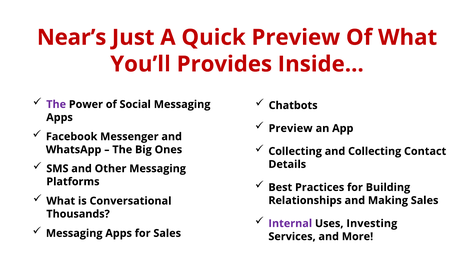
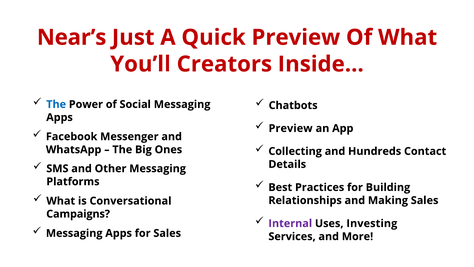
Provides: Provides -> Creators (224, 64)
The colour: purple -> blue (56, 104)
and Collecting: Collecting -> Hundreds (375, 151)
Thousands: Thousands -> Campaigns (78, 214)
